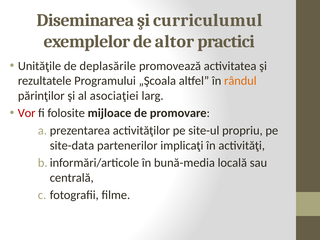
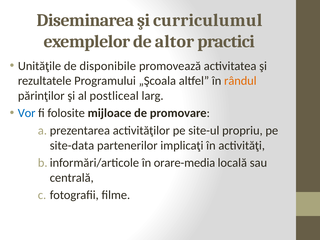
deplasările: deplasările -> disponibile (108, 66)
asociaţiei: asociaţiei -> postliceal (114, 96)
Vor colour: red -> blue (27, 113)
bună-media: bună-media -> orare-media (185, 163)
